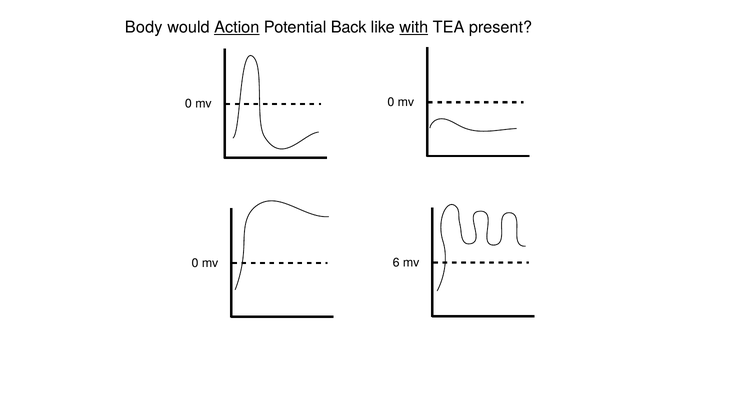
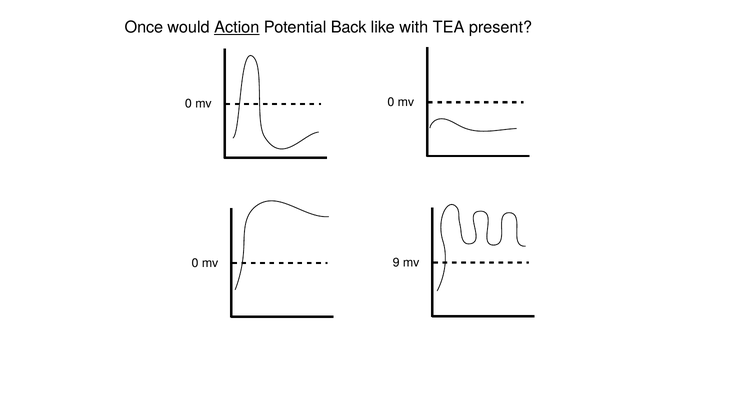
Body: Body -> Once (144, 27)
with underline: present -> none (414, 27)
6: 6 -> 9 (396, 262)
